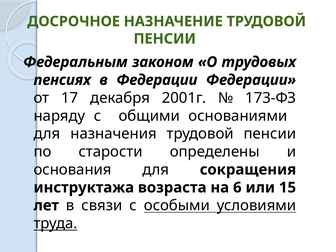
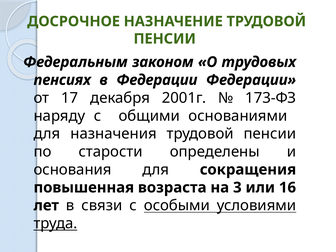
инструктажа: инструктажа -> повышенная (84, 188)
6: 6 -> 3 (237, 188)
15: 15 -> 16 (287, 188)
